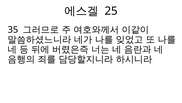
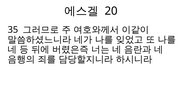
25: 25 -> 20 (111, 11)
